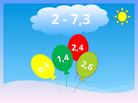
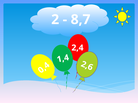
7,3: 7,3 -> 8,7 (81, 20)
